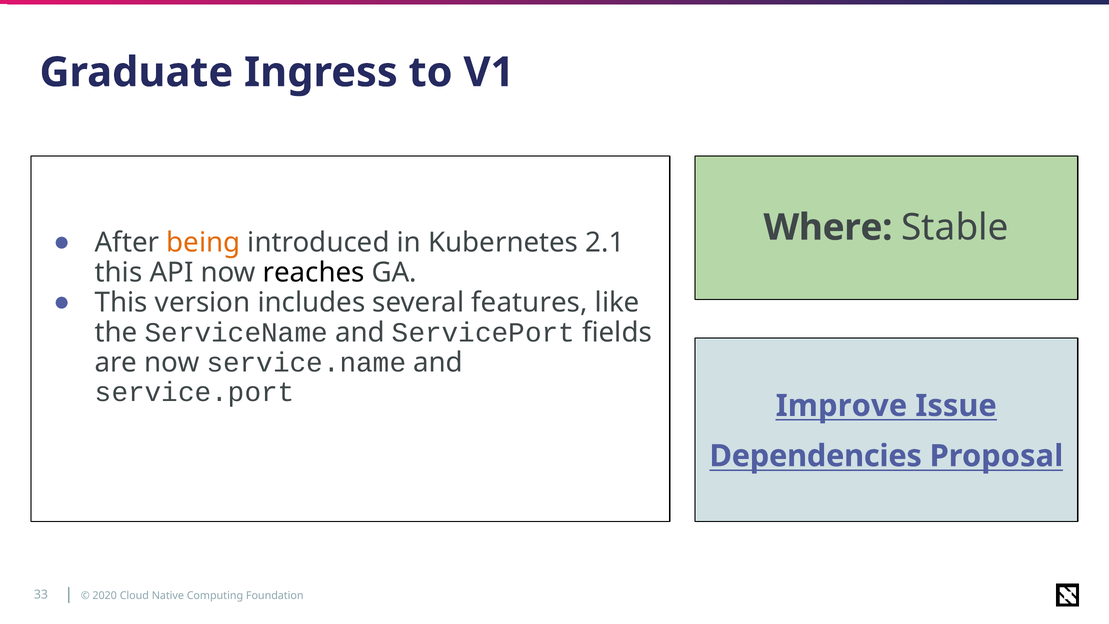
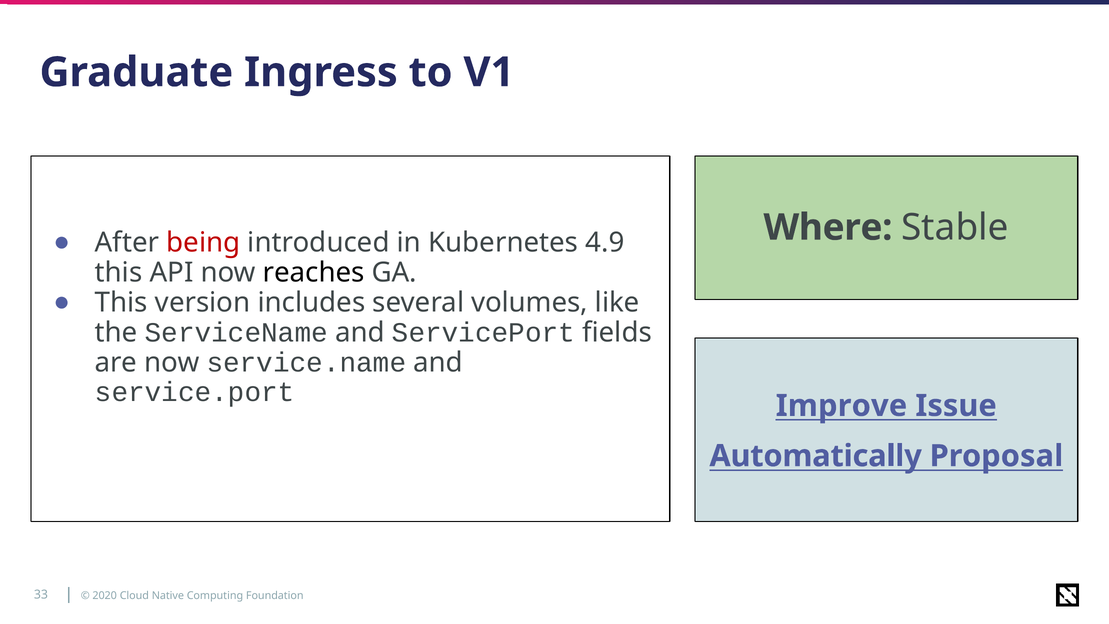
being colour: orange -> red (203, 242)
2.1: 2.1 -> 4.9 (605, 242)
features: features -> volumes (530, 302)
Dependencies: Dependencies -> Automatically (816, 456)
